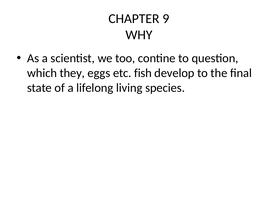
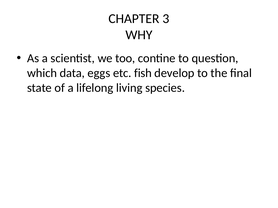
9: 9 -> 3 (166, 19)
they: they -> data (72, 73)
